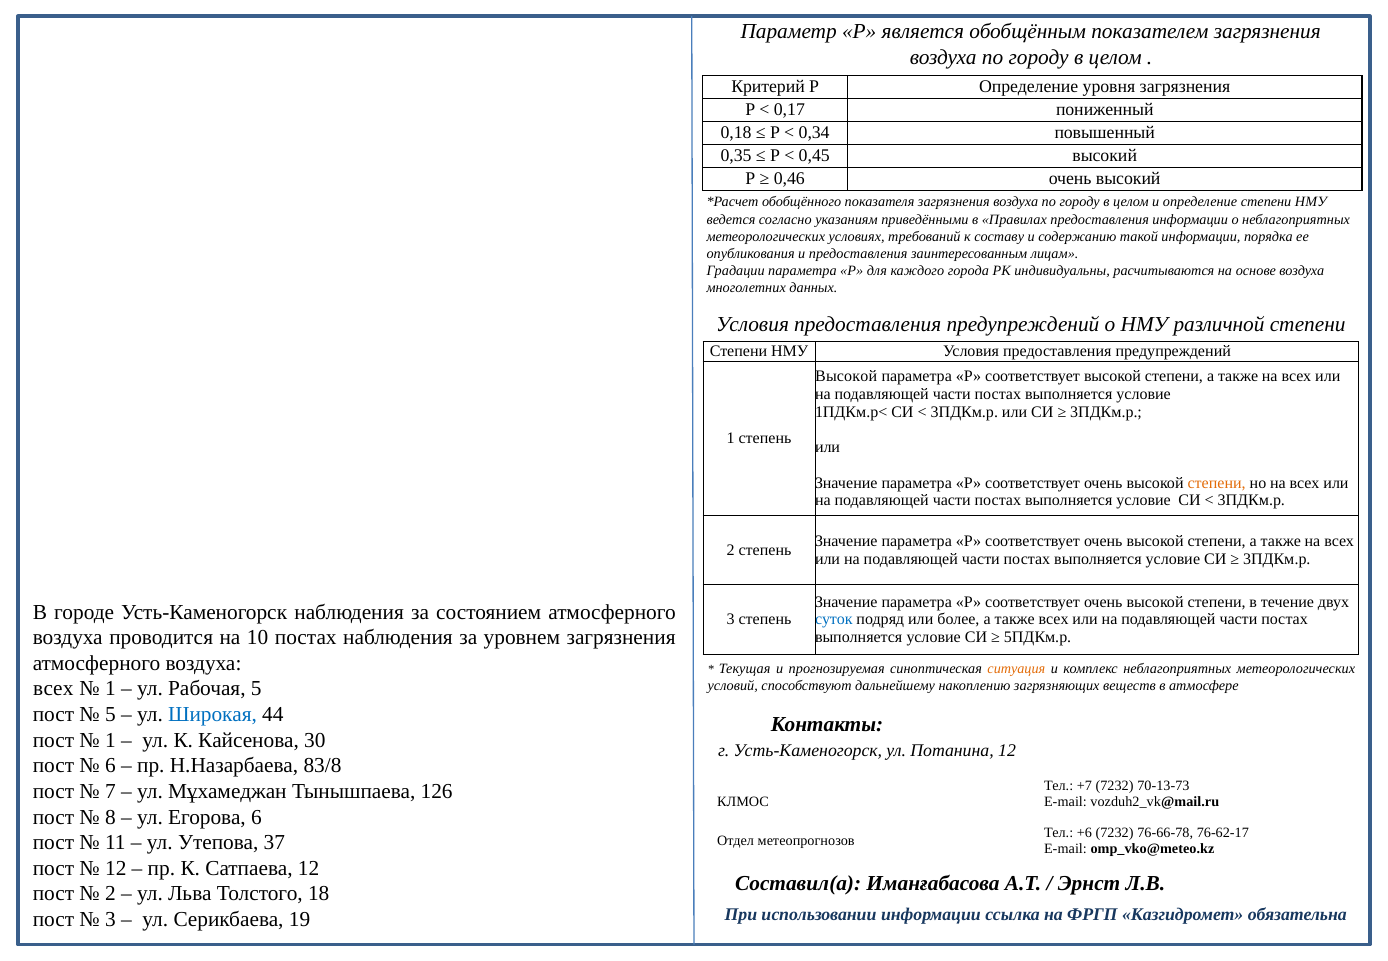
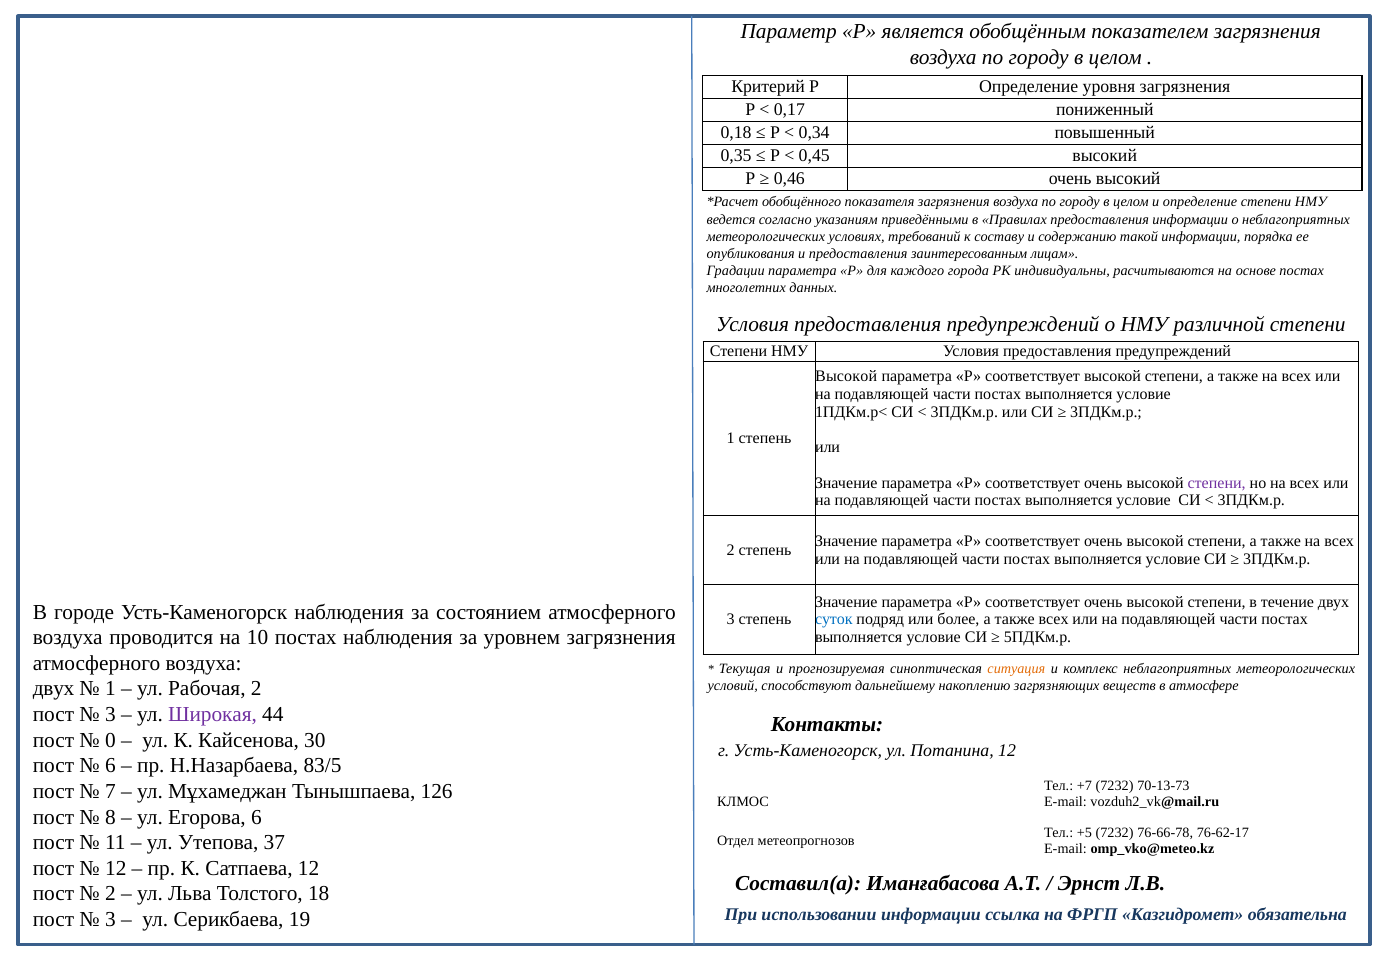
основе воздуха: воздуха -> постах (1302, 270)
степени colour: orange -> purple (1217, 483)
всех: всех -> двух (54, 689)
Рабочая 5: 5 -> 2 (256, 689)
5: 5 -> 3 (110, 714)
Широкая colour: blue -> purple (213, 714)
1: 1 -> 0 (110, 740)
83/8: 83/8 -> 83/5 (322, 766)
+6: +6 -> +5 (1084, 833)
